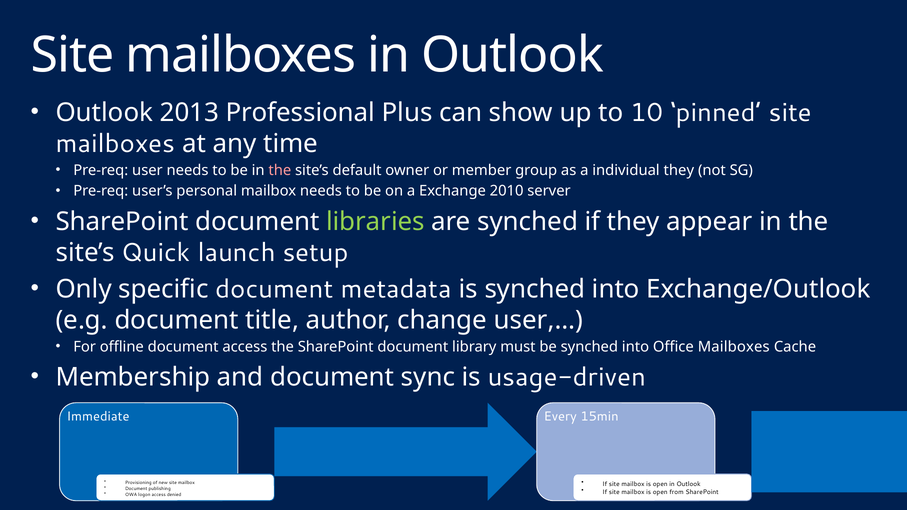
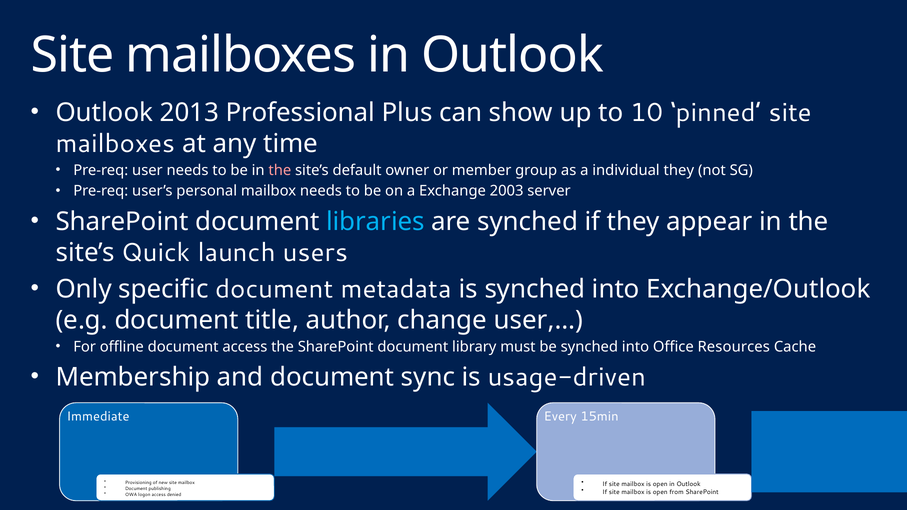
2010: 2010 -> 2003 (507, 191)
libraries colour: light green -> light blue (375, 222)
setup: setup -> users (315, 253)
Office Mailboxes: Mailboxes -> Resources (734, 347)
